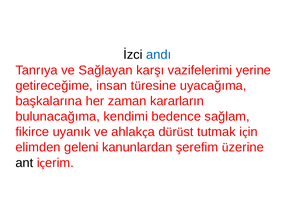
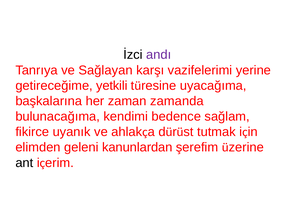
andı colour: blue -> purple (159, 55)
insan: insan -> yetkili (112, 86)
kararların: kararların -> zamanda (177, 101)
